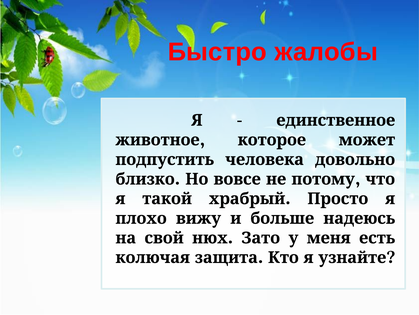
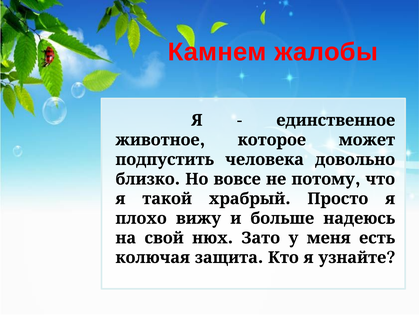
Быстро: Быстро -> Камнем (217, 52)
